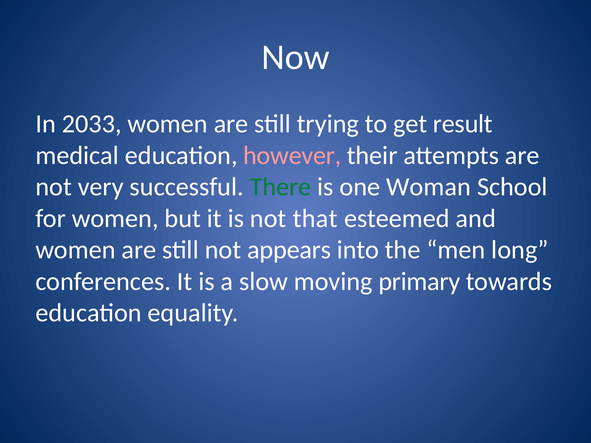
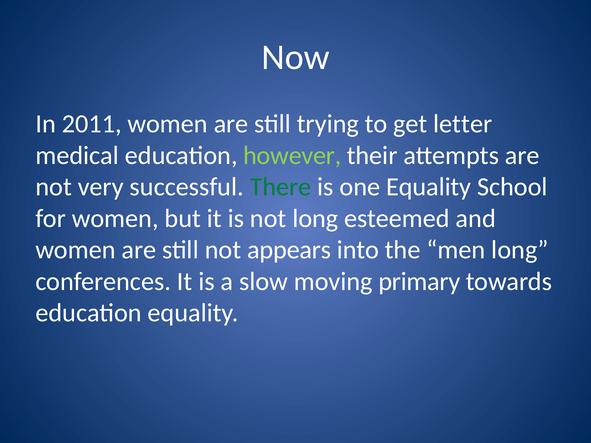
2033: 2033 -> 2011 (92, 124)
result: result -> letter (463, 124)
however colour: pink -> light green (292, 156)
one Woman: Woman -> Equality (429, 187)
not that: that -> long (315, 219)
